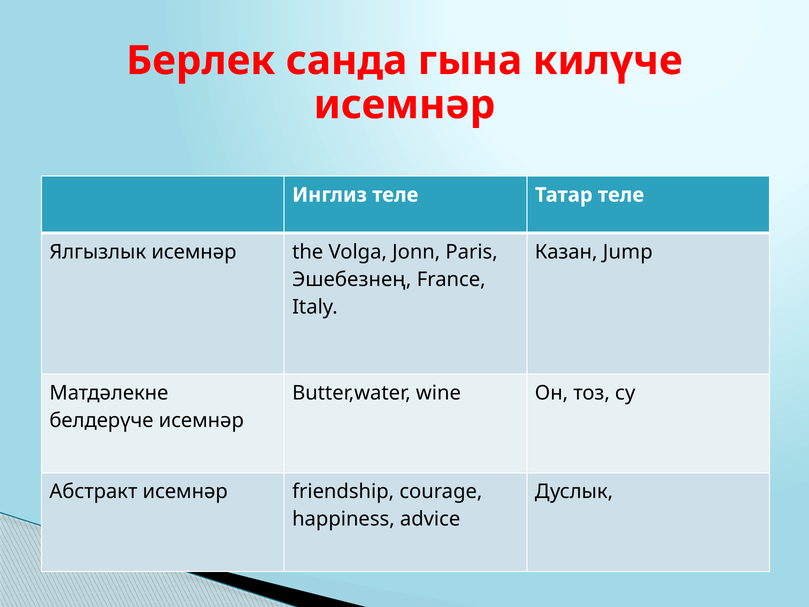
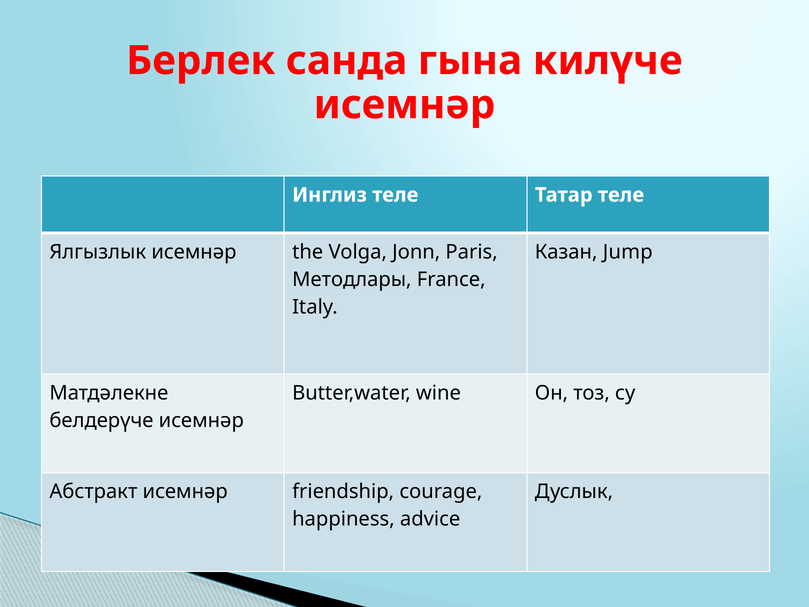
Эшебезнең: Эшебезнең -> Методлары (352, 280)
